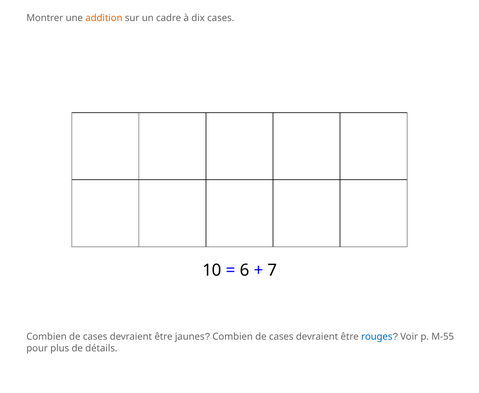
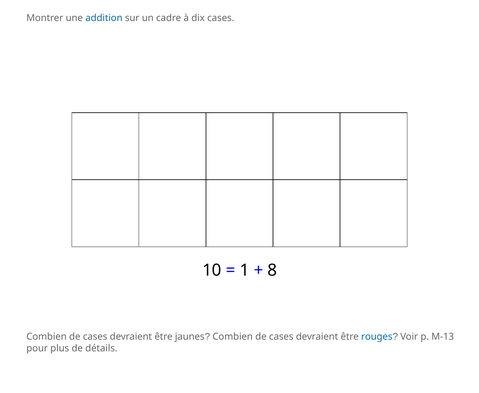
addition colour: orange -> blue (104, 18)
6: 6 -> 1 (245, 270)
7: 7 -> 8 (272, 270)
M-55: M-55 -> M-13 (443, 337)
